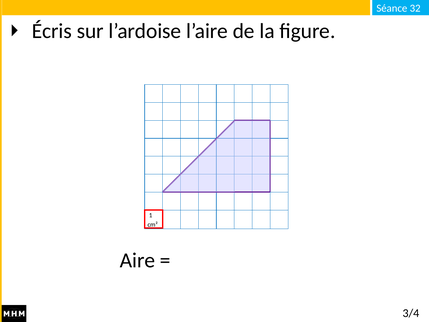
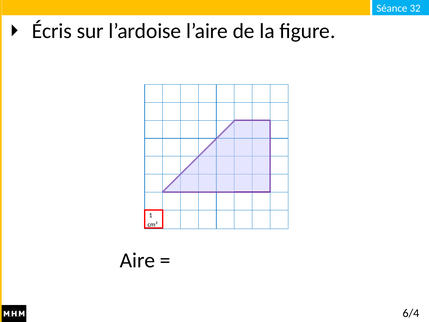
3/4: 3/4 -> 6/4 (411, 313)
